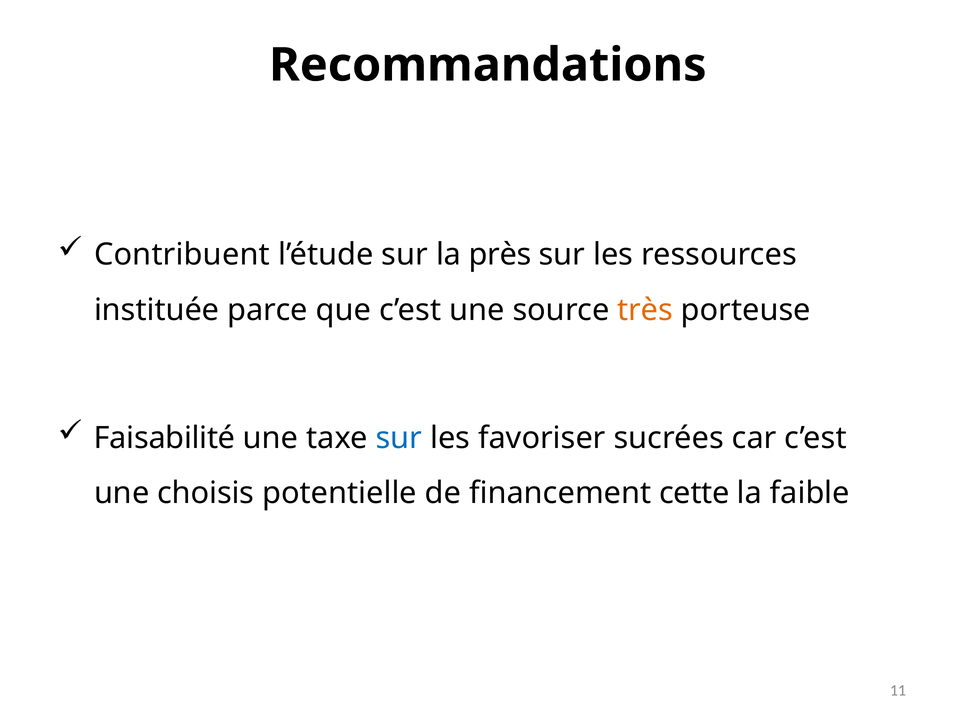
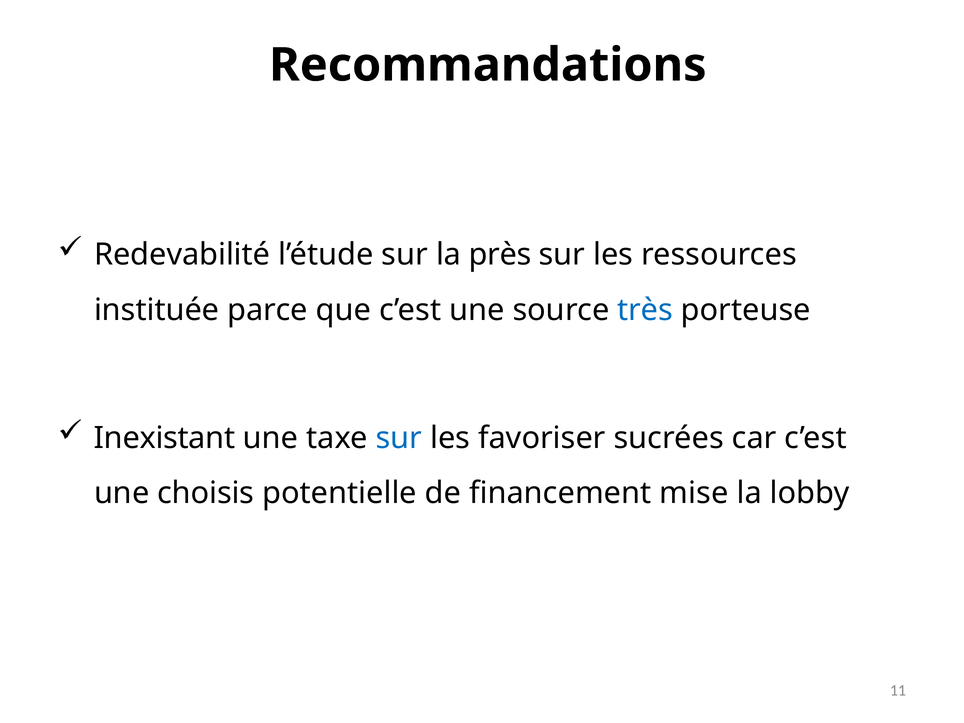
Contribuent: Contribuent -> Redevabilité (182, 255)
très colour: orange -> blue (645, 310)
Faisabilité: Faisabilité -> Inexistant (164, 438)
cette: cette -> mise (694, 493)
faible: faible -> lobby (810, 493)
